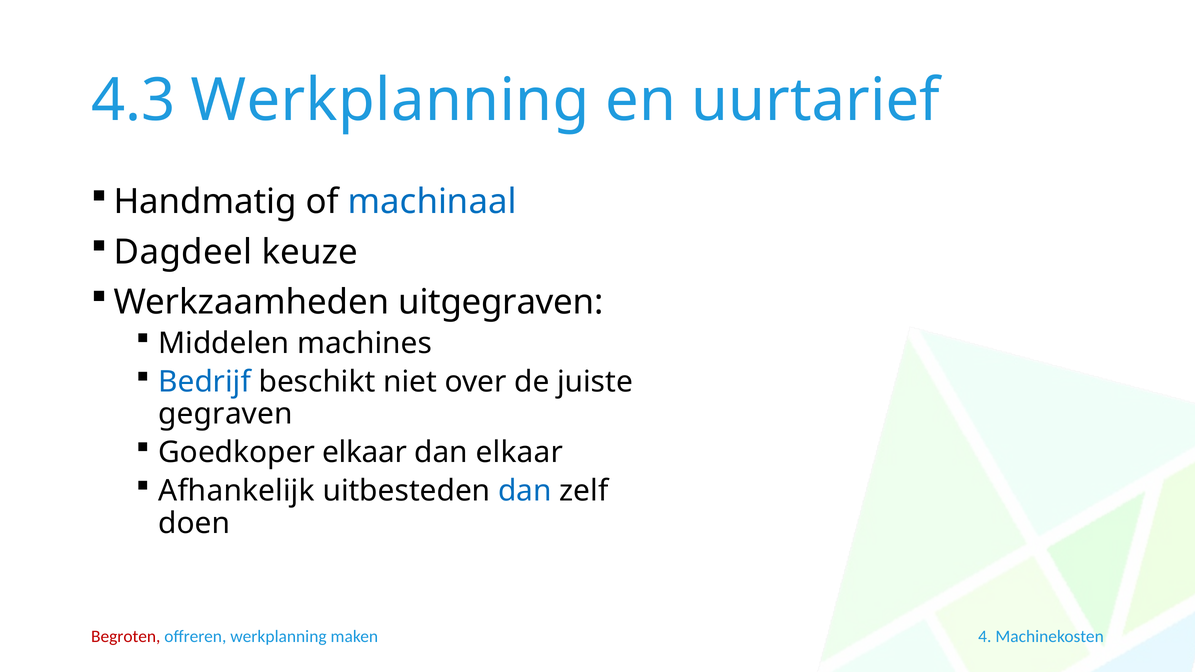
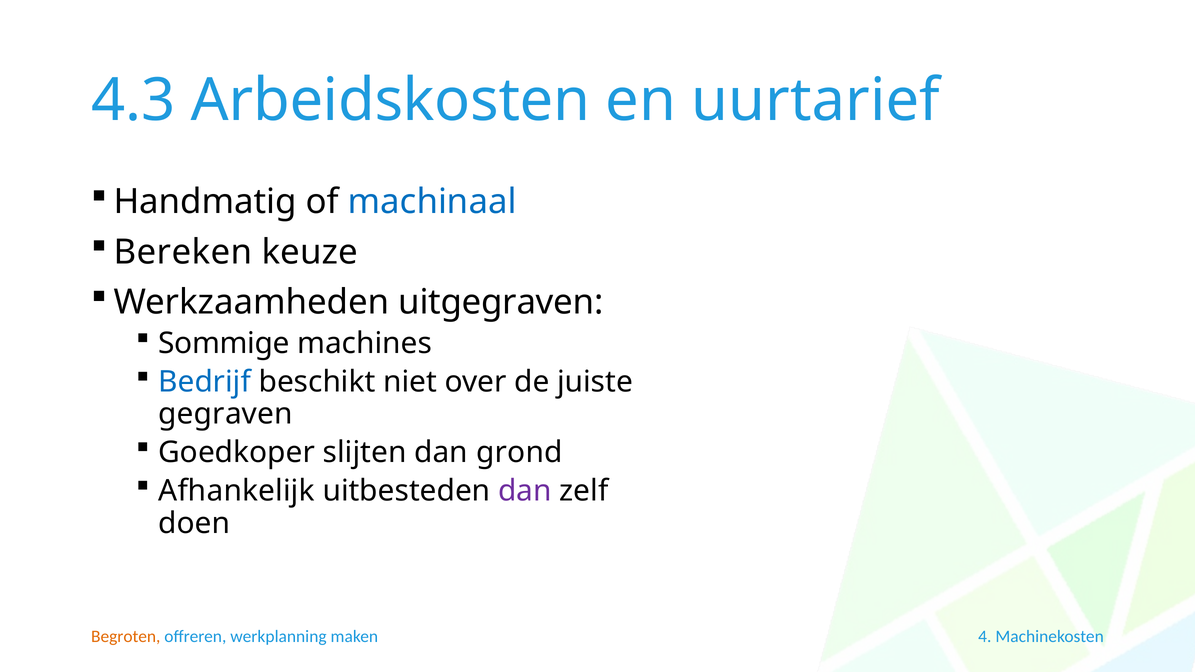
4.3 Werkplanning: Werkplanning -> Arbeidskosten (391, 100)
Dagdeel: Dagdeel -> Bereken (183, 252)
Middelen: Middelen -> Sommige (224, 343)
Goedkoper elkaar: elkaar -> slijten (365, 453)
dan elkaar: elkaar -> grond (519, 453)
dan colour: blue -> purple (525, 491)
Begroten colour: red -> orange (126, 637)
